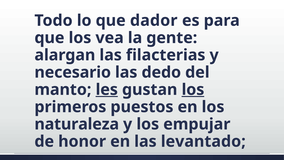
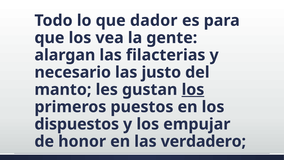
dedo: dedo -> justo (161, 72)
les underline: present -> none (107, 89)
naturaleza: naturaleza -> dispuestos (77, 124)
levantado: levantado -> verdadero (203, 141)
